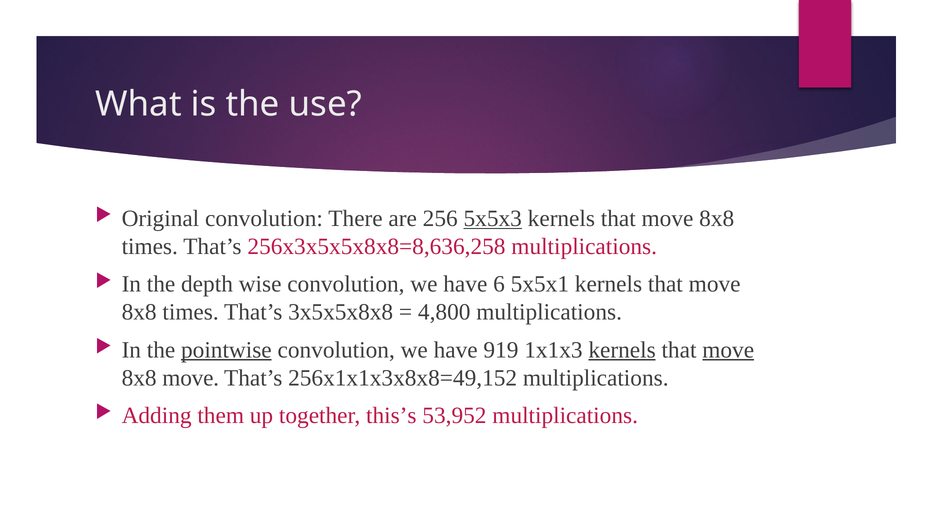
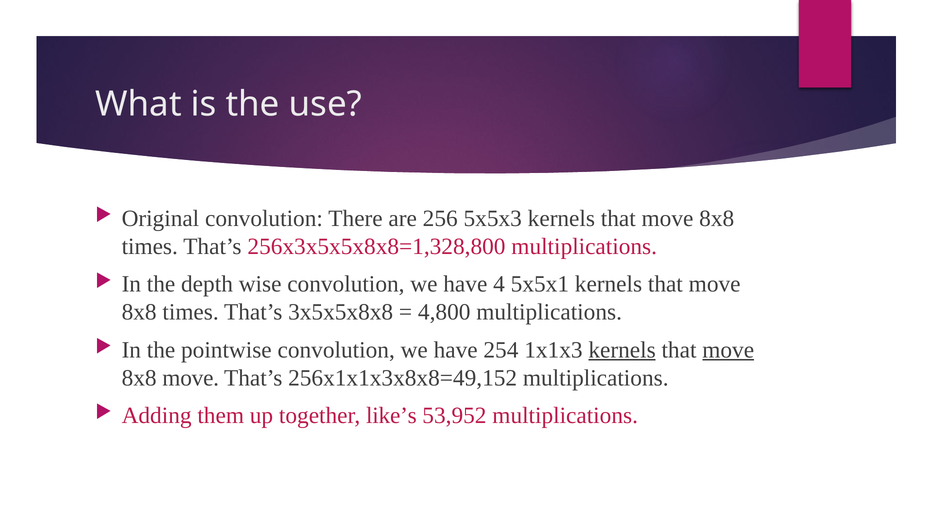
5x5x3 underline: present -> none (493, 218)
256x3x5x5x8x8=8,636,258: 256x3x5x5x8x8=8,636,258 -> 256x3x5x5x8x8=1,328,800 (376, 246)
6: 6 -> 4 (499, 284)
pointwise underline: present -> none (226, 350)
919: 919 -> 254 (501, 350)
this’s: this’s -> like’s (391, 415)
